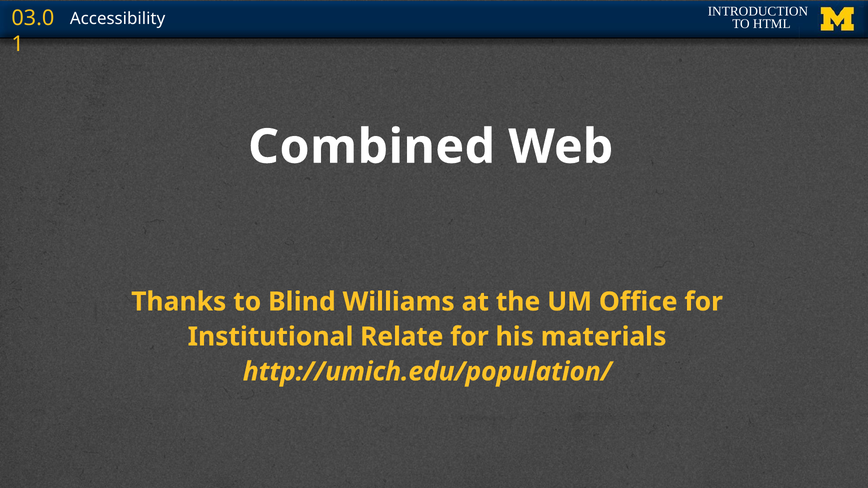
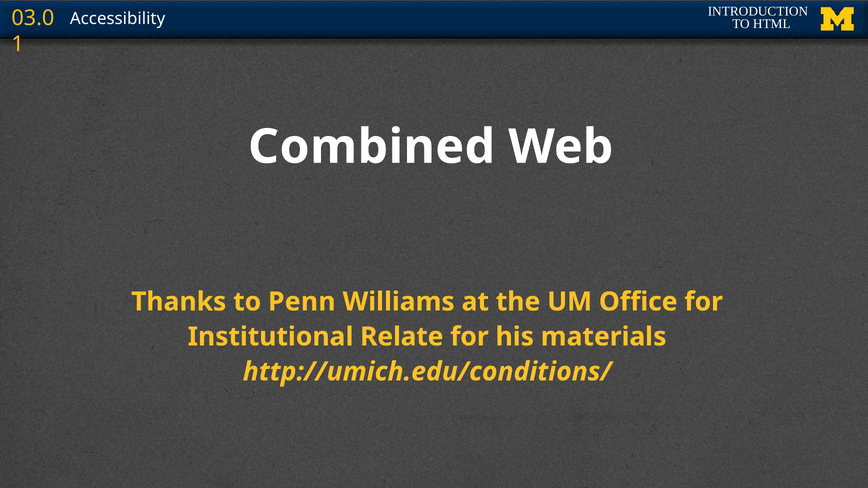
Blind: Blind -> Penn (302, 302)
http://umich.edu/population/: http://umich.edu/population/ -> http://umich.edu/conditions/ (427, 372)
